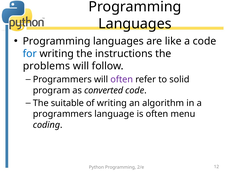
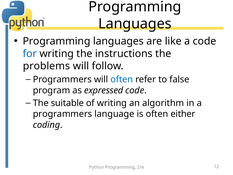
often colour: purple -> blue (122, 79)
solid: solid -> false (179, 79)
converted: converted -> expressed (104, 90)
menu: menu -> either (183, 114)
